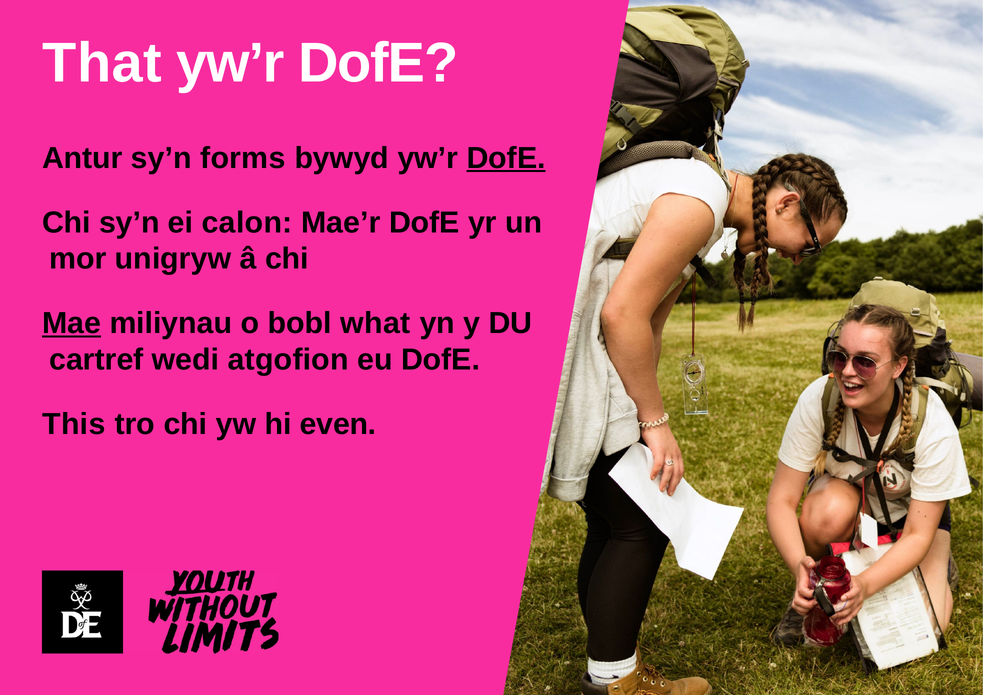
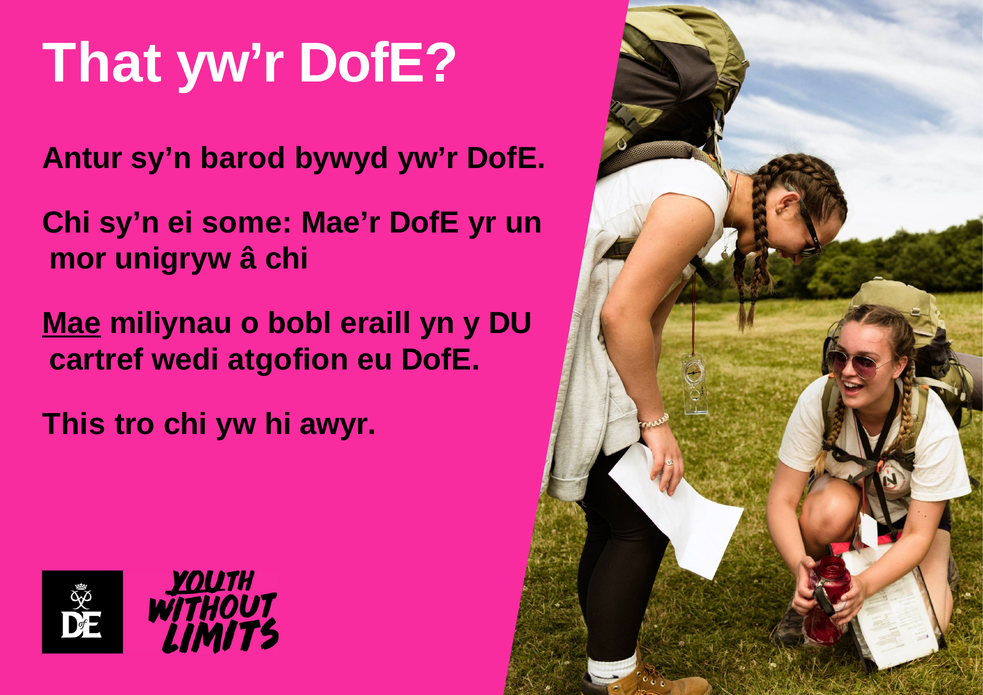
forms: forms -> barod (243, 158)
DofE underline: present -> none (506, 158)
calon: calon -> some (247, 222)
what: what -> eraill (376, 323)
even: even -> awyr (338, 424)
